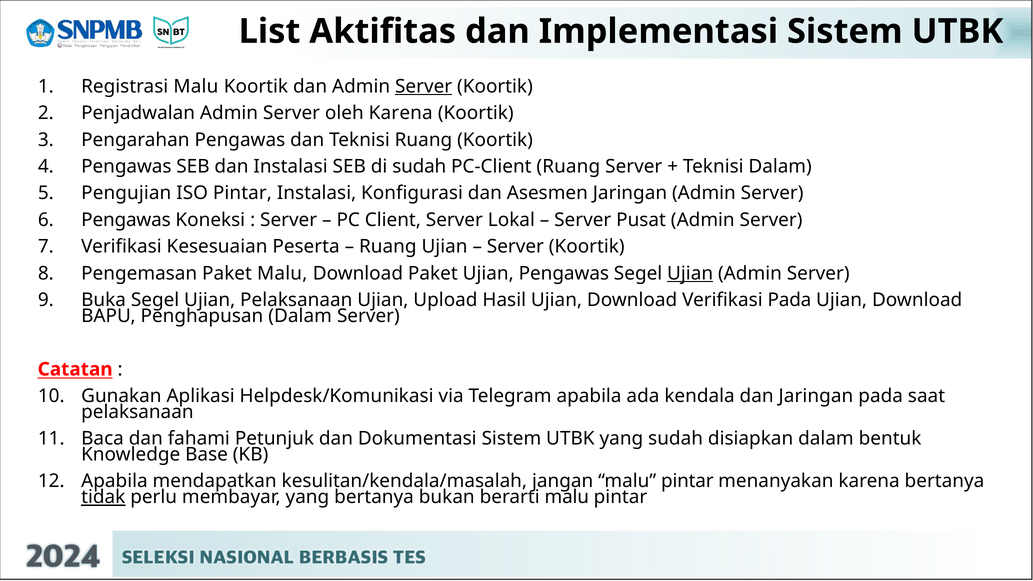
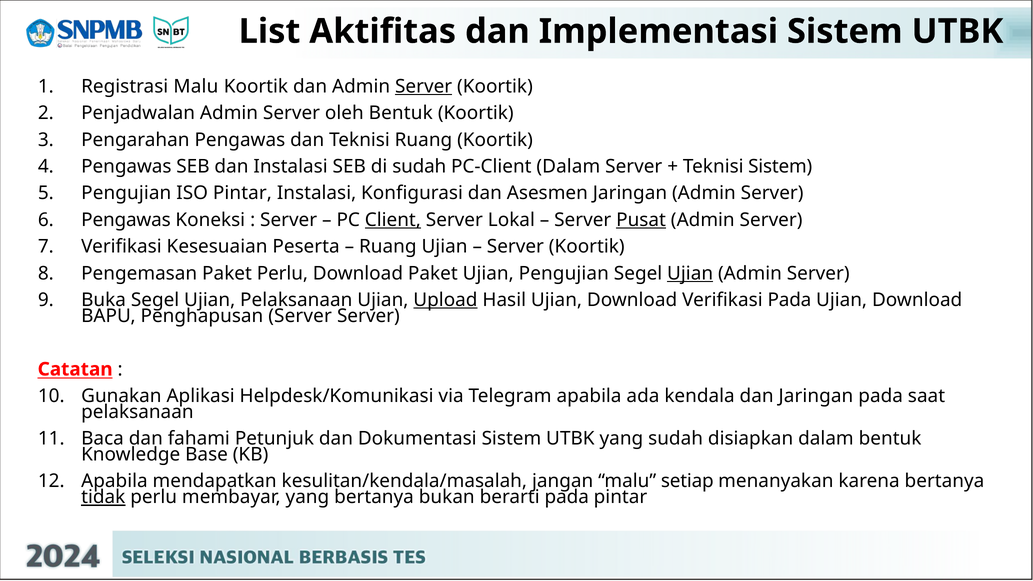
oleh Karena: Karena -> Bentuk (401, 113)
PC-Client Ruang: Ruang -> Dalam (568, 167)
Teknisi Dalam: Dalam -> Sistem (780, 167)
Client underline: none -> present (393, 220)
Pusat underline: none -> present (641, 220)
Paket Malu: Malu -> Perlu (282, 273)
Ujian Pengawas: Pengawas -> Pengujian (564, 273)
Upload underline: none -> present (445, 300)
Penghapusan Dalam: Dalam -> Server (300, 316)
jangan malu pintar: pintar -> setiap (687, 481)
berarti malu: malu -> pada (567, 497)
